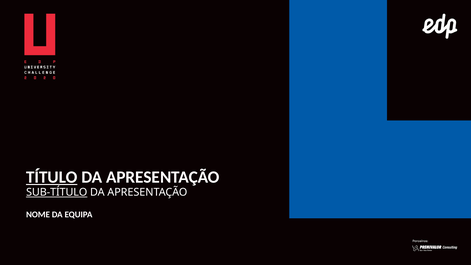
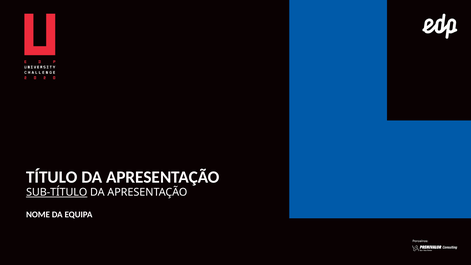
TÍTULO underline: present -> none (52, 177)
